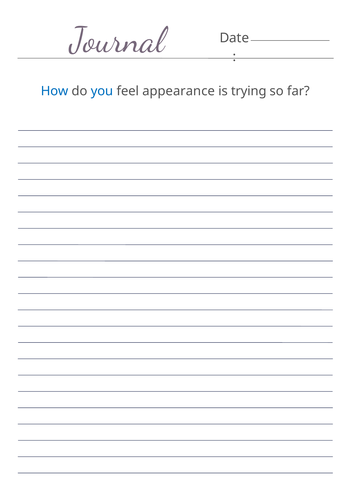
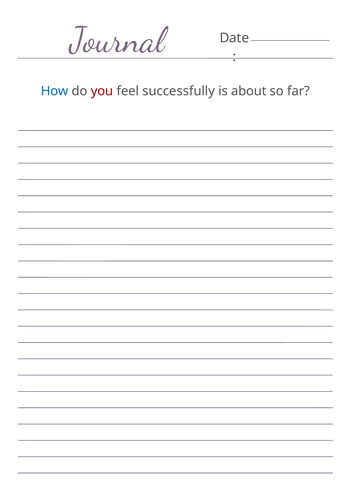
you colour: blue -> red (102, 91)
appearance: appearance -> successfully (179, 91)
trying: trying -> about (249, 91)
